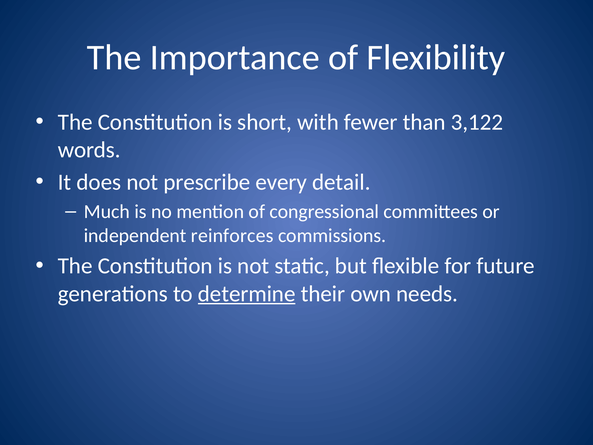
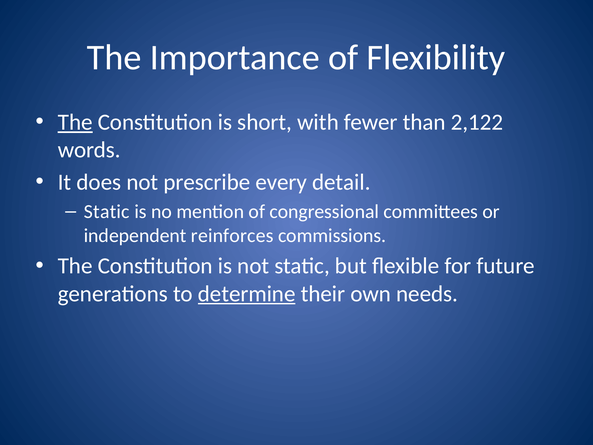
The underline: none -> present (75, 122)
3,122: 3,122 -> 2,122 (477, 122)
Much: Much -> Static (107, 212)
